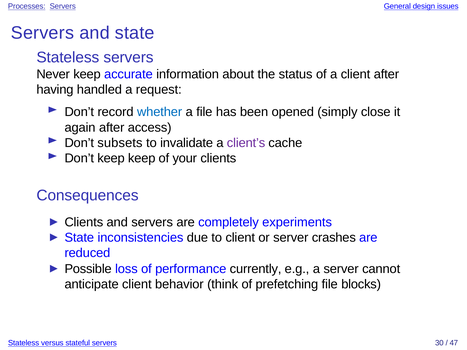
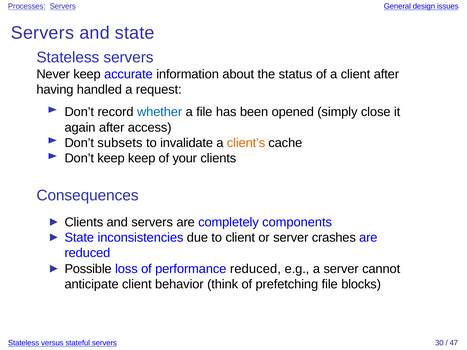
client’s colour: purple -> orange (246, 143)
experiments: experiments -> components (297, 223)
performance currently: currently -> reduced (255, 269)
